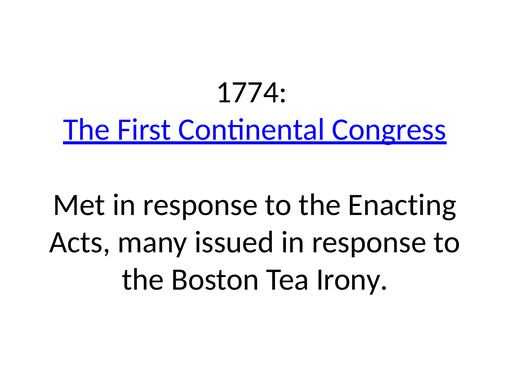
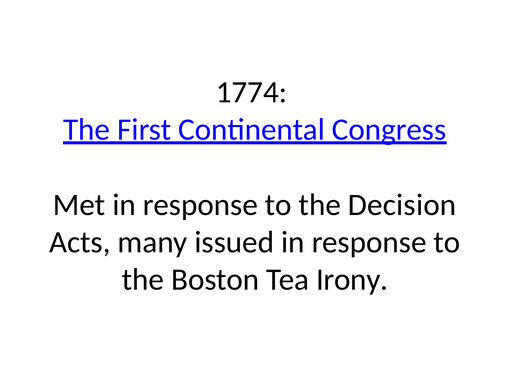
Enacting: Enacting -> Decision (402, 205)
